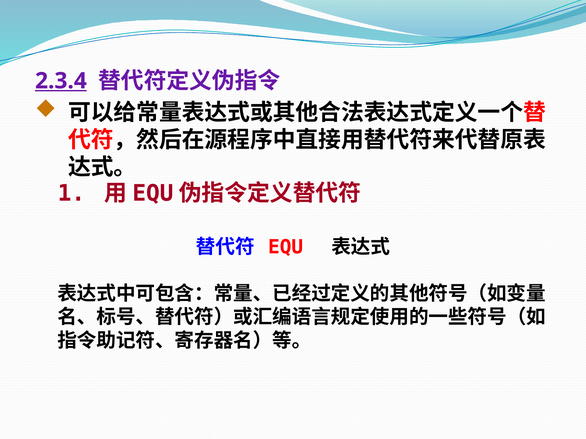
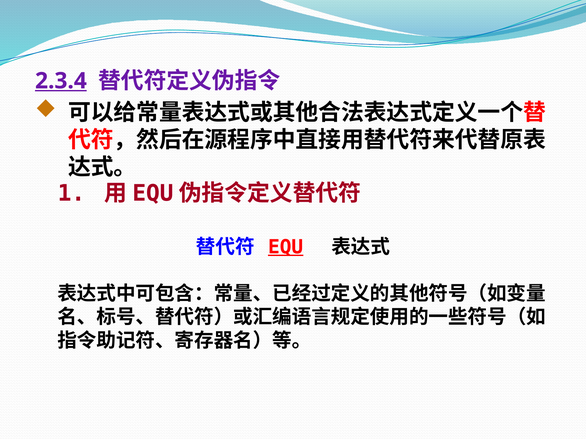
EQU underline: none -> present (286, 247)
